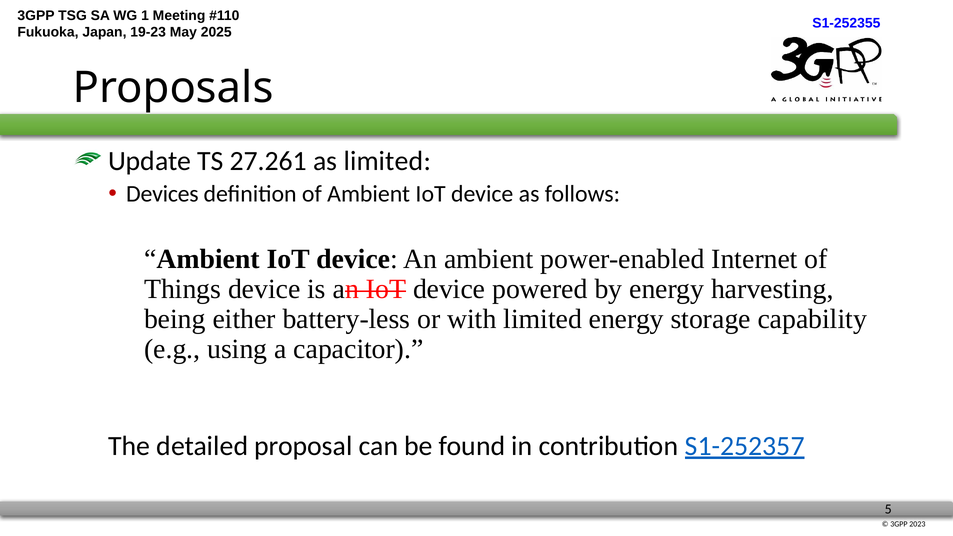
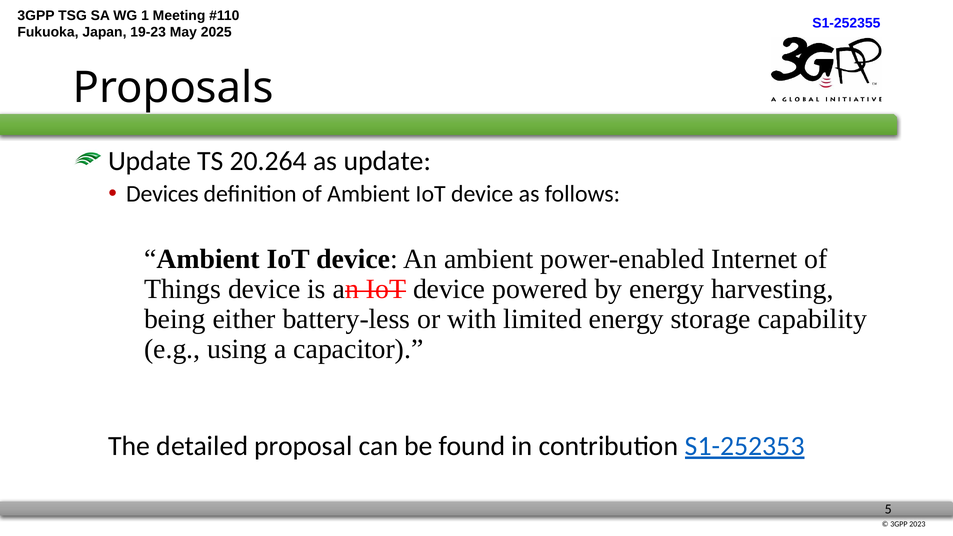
27.261: 27.261 -> 20.264 (268, 161)
as limited: limited -> update (387, 161)
S1-252357: S1-252357 -> S1-252353 (745, 446)
